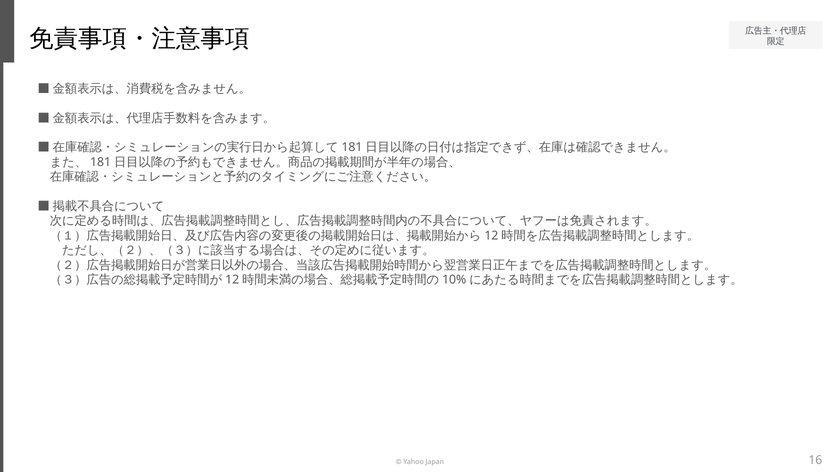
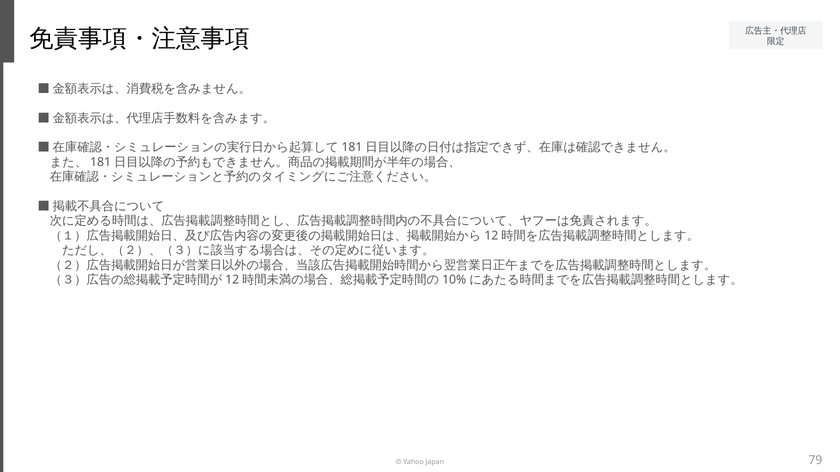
16: 16 -> 79 (815, 461)
